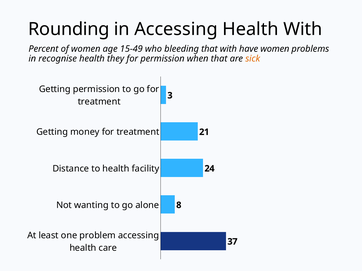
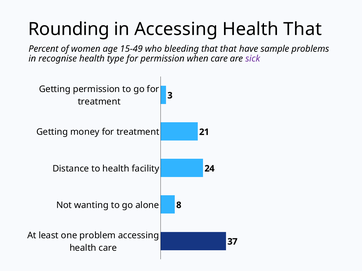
Health With: With -> That (303, 29)
that with: with -> that (228, 49)
have women: women -> sample (275, 49)
they: they -> type (116, 59)
when that: that -> care (219, 59)
sick colour: orange -> purple (253, 59)
